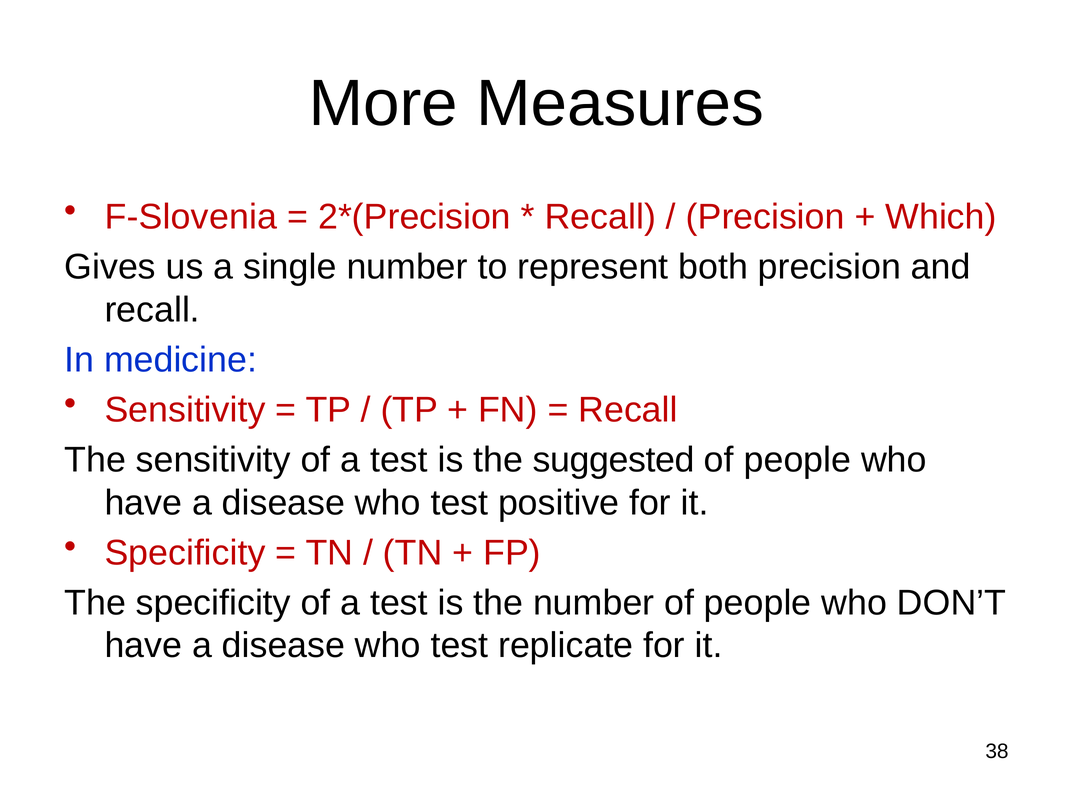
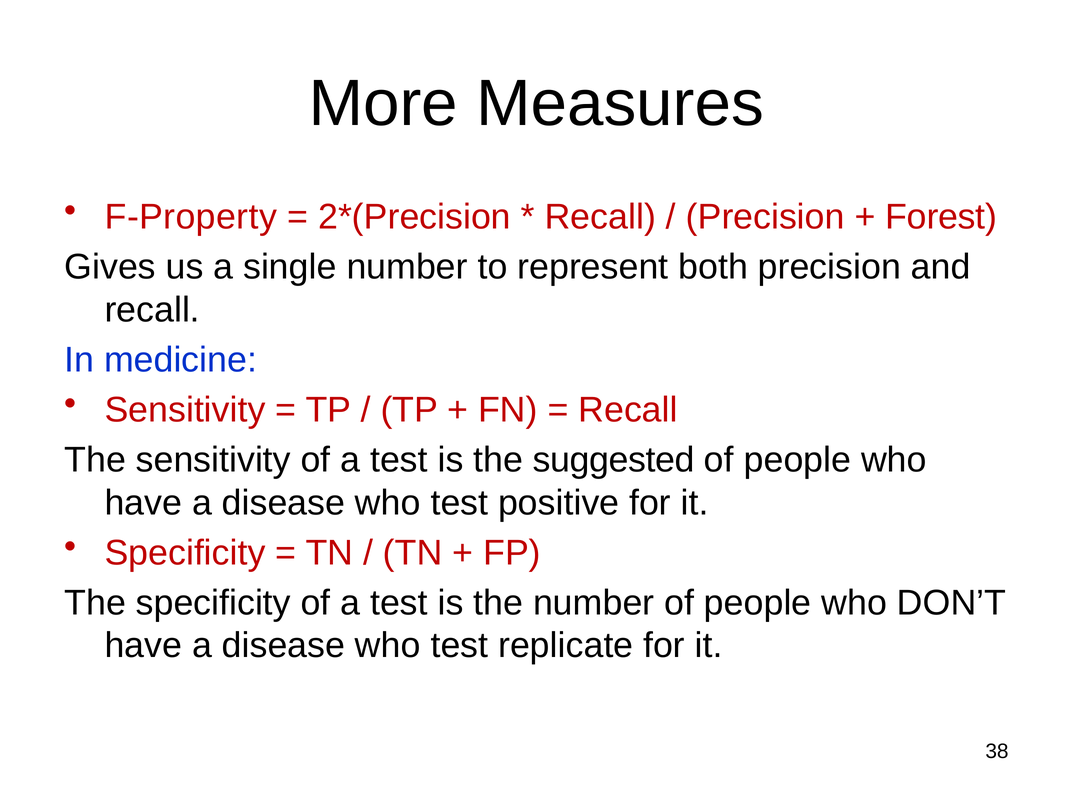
F-Slovenia: F-Slovenia -> F-Property (191, 217)
Which: Which -> Forest (941, 217)
